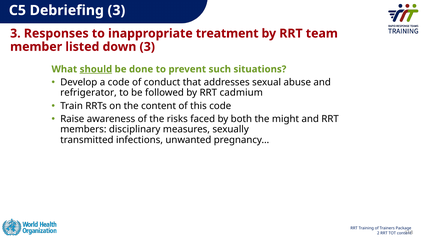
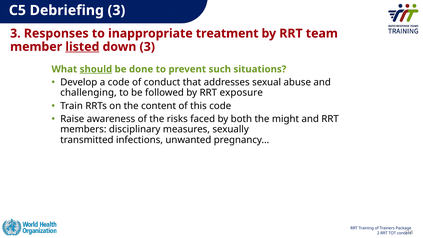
listed underline: none -> present (82, 47)
refrigerator: refrigerator -> challenging (88, 93)
cadmium: cadmium -> exposure (241, 93)
